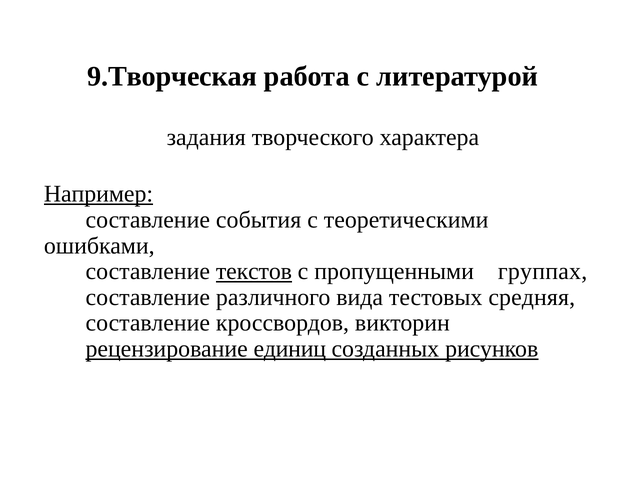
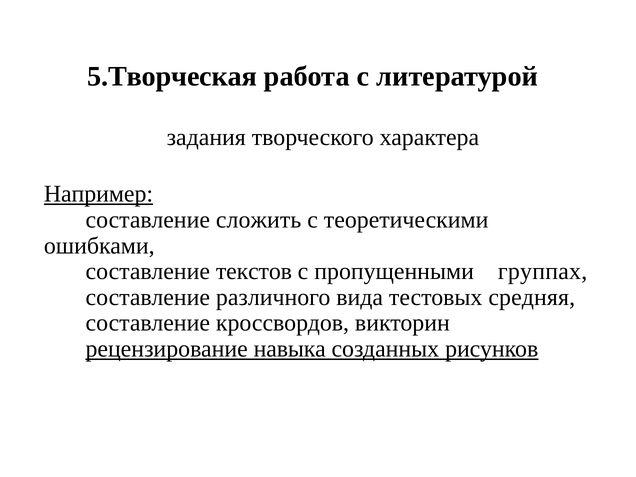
9.Творческая: 9.Творческая -> 5.Творческая (172, 76)
события: события -> сложить (259, 220)
текстов underline: present -> none (254, 271)
единиц: единиц -> навыка (290, 349)
